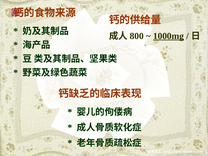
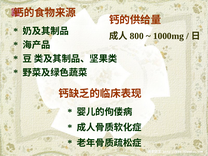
1000mg underline: present -> none (169, 36)
